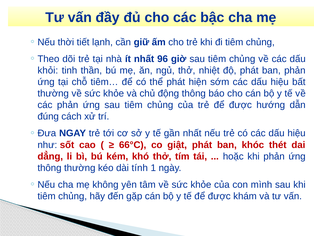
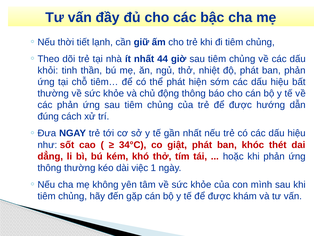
96: 96 -> 44 (163, 59)
66°C: 66°C -> 34°C (133, 145)
tính: tính -> việc (140, 168)
